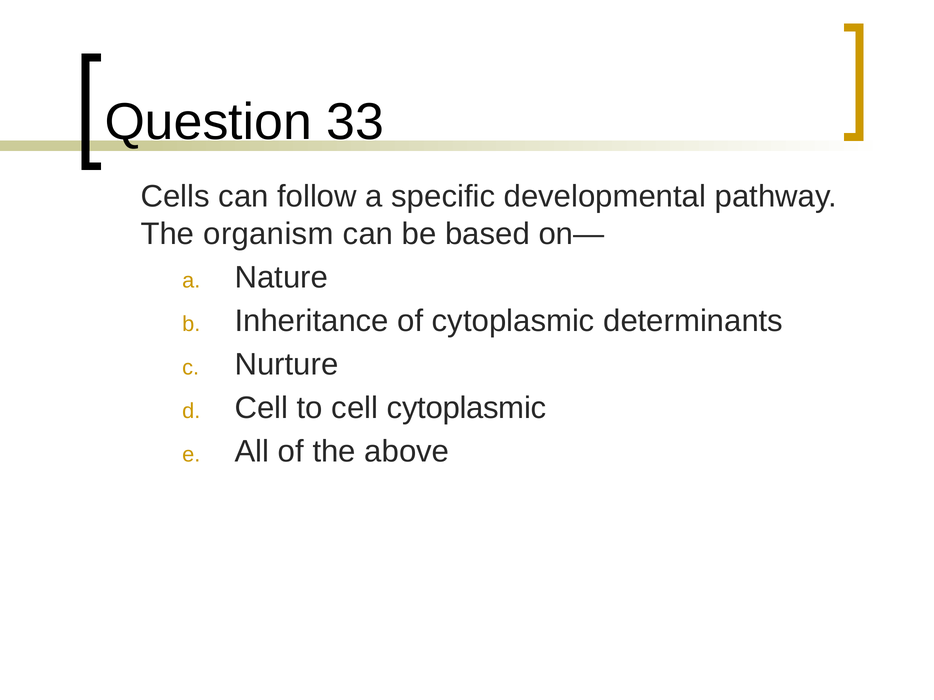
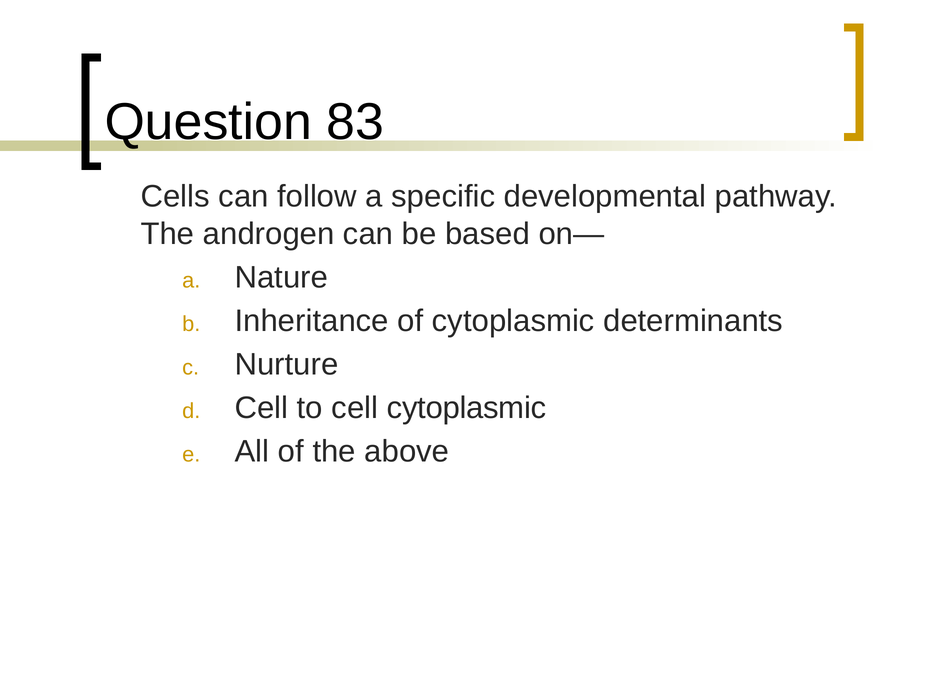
33: 33 -> 83 (355, 122)
organism: organism -> androgen (269, 234)
